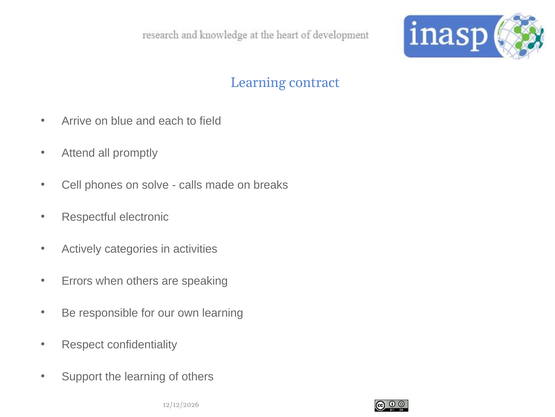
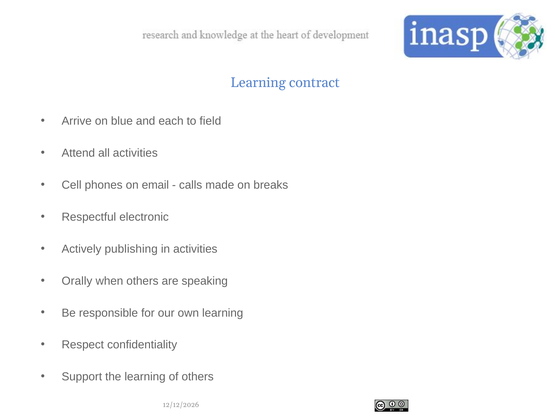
all promptly: promptly -> activities (135, 153)
solve: solve -> email (155, 185)
categories: categories -> publishing (131, 249)
Errors: Errors -> Orally (77, 280)
